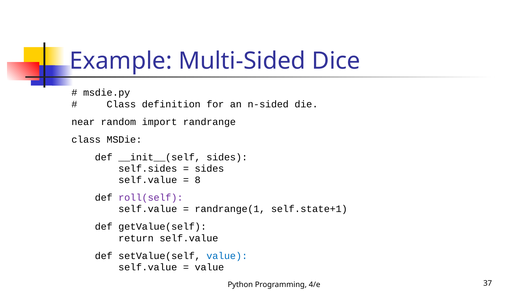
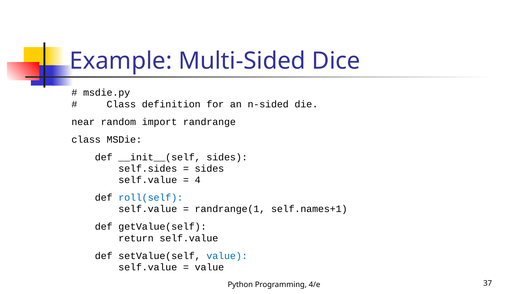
8: 8 -> 4 (198, 180)
roll(self colour: purple -> blue (151, 197)
self.state+1: self.state+1 -> self.names+1 (309, 209)
